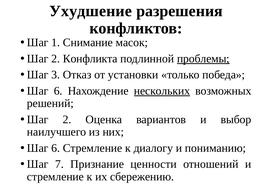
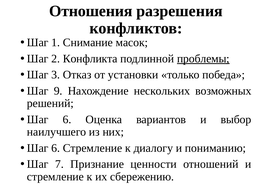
Ухудшение: Ухудшение -> Отношения (91, 11)
6: 6 -> 9 (58, 91)
нескольких underline: present -> none (162, 91)
2: 2 -> 6 (67, 119)
